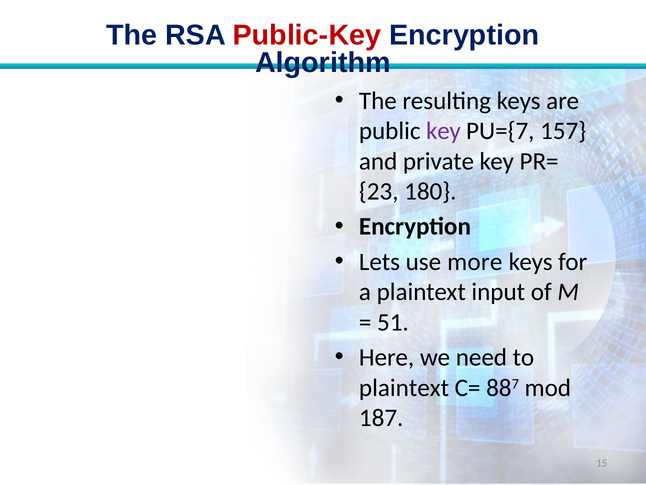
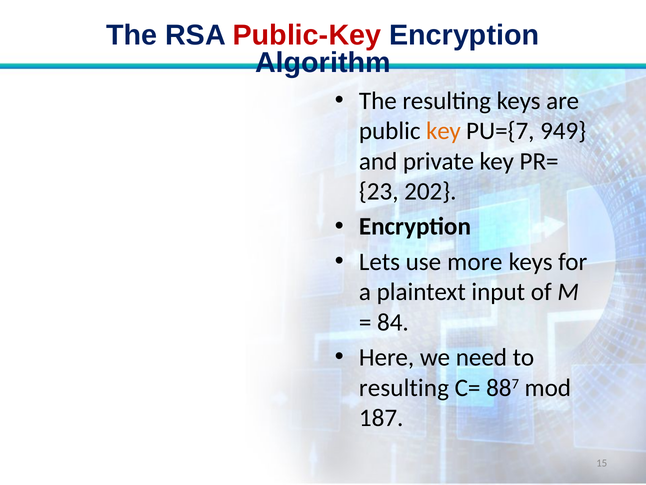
key colour: purple -> orange (443, 131)
157: 157 -> 949 (563, 131)
180: 180 -> 202 (430, 191)
51: 51 -> 84 (393, 322)
plaintext: plaintext -> resulting (404, 387)
